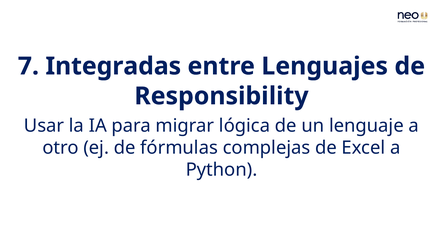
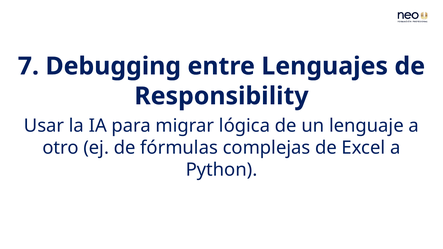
Integradas: Integradas -> Debugging (113, 66)
